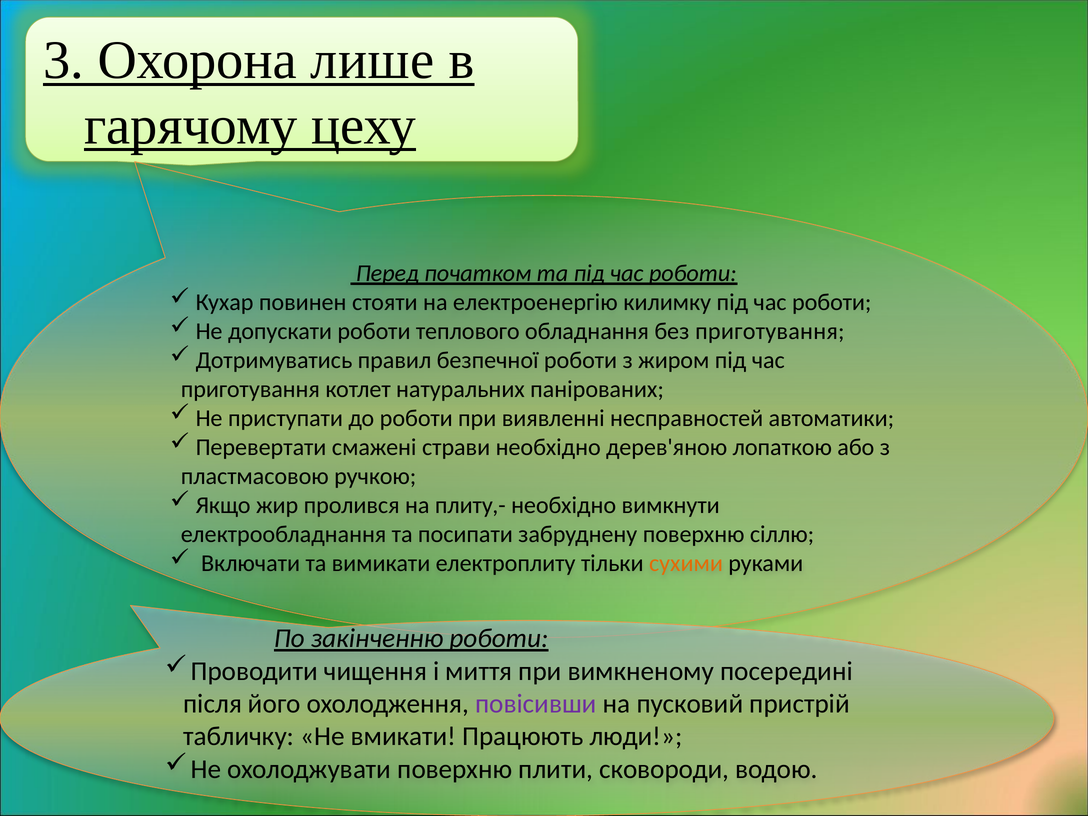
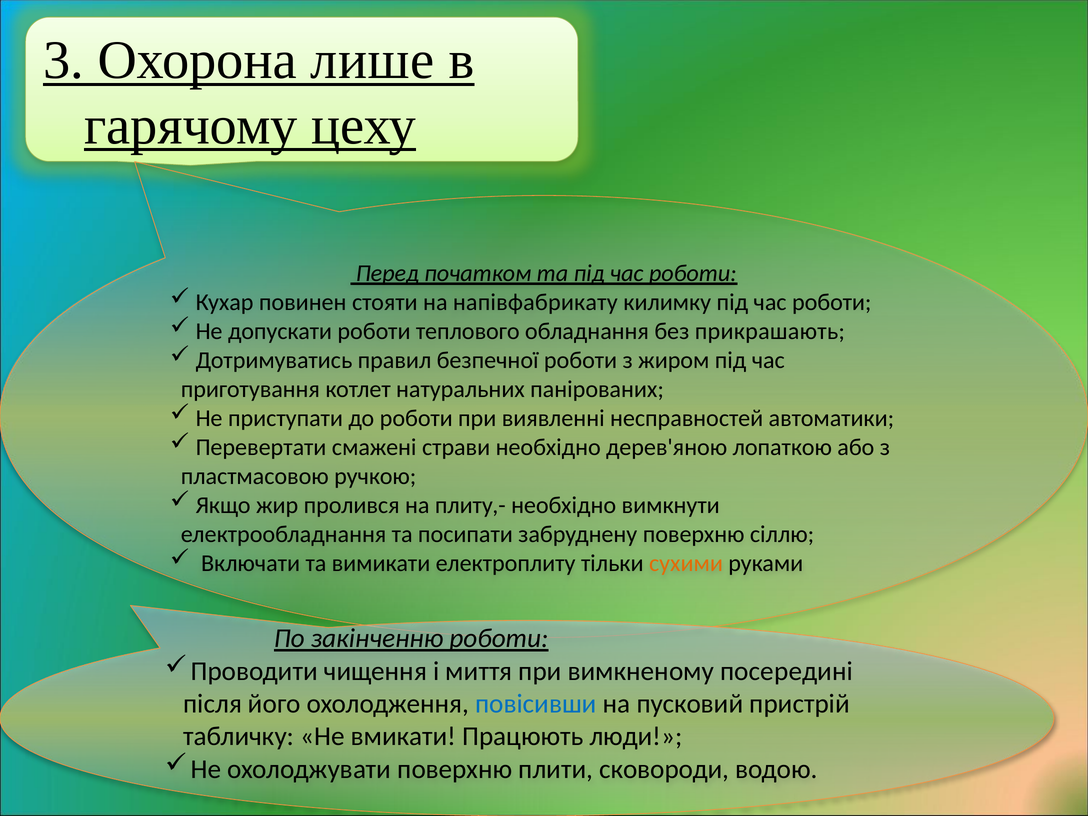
електроенергію: електроенергію -> напівфабрикату (535, 302)
без приготування: приготування -> прикрашають (770, 331)
повісивши colour: purple -> blue (536, 704)
